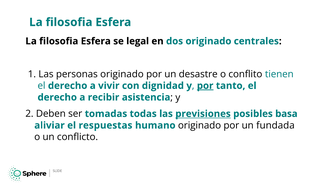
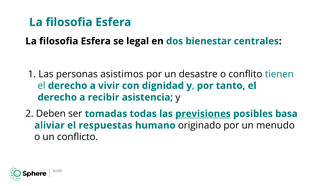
dos originado: originado -> bienestar (208, 41)
personas originado: originado -> asistimos (122, 74)
por underline: present -> none (205, 86)
fundada: fundada -> menudo (275, 126)
